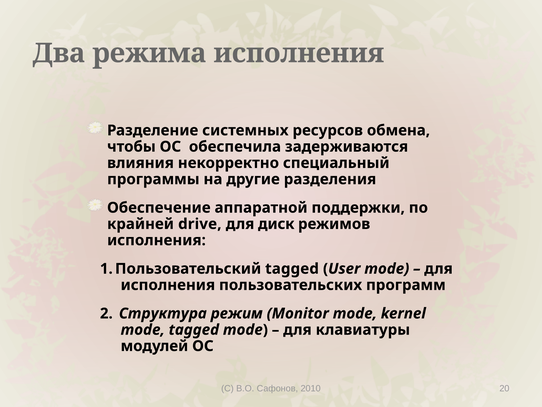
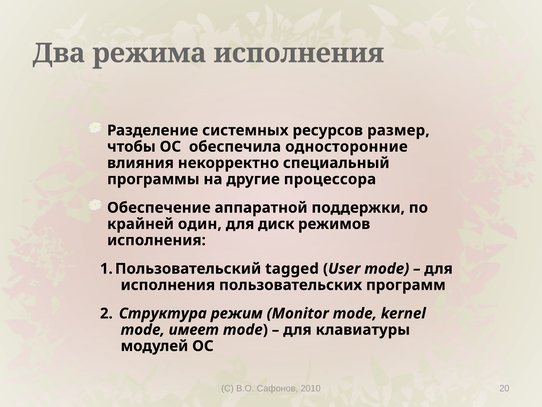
обмена: обмена -> размер (398, 130)
задерживаются: задерживаются -> односторонние (346, 146)
разделения: разделения -> процессора (330, 179)
drive: drive -> один (200, 224)
mode tagged: tagged -> имеет (194, 329)
